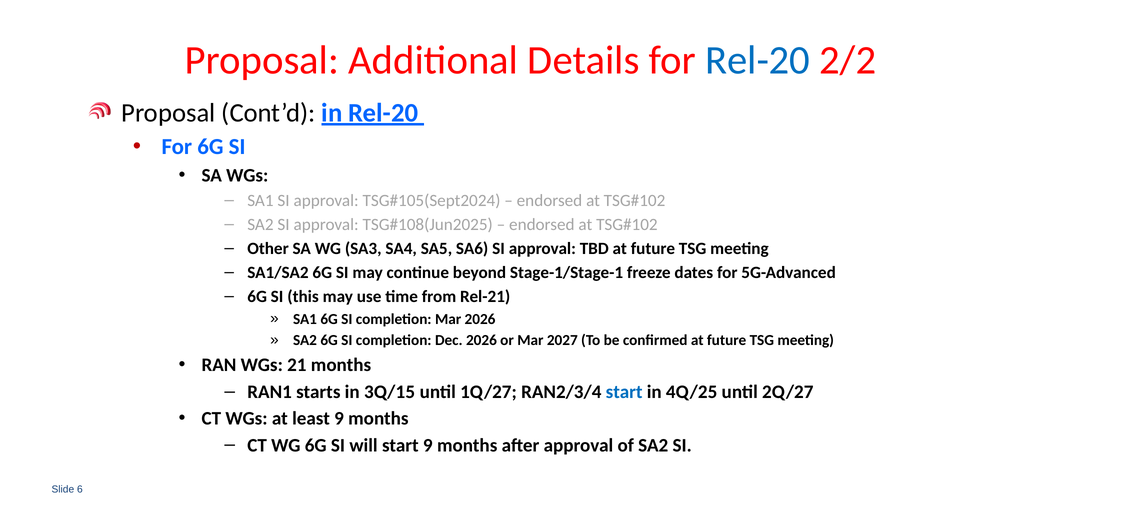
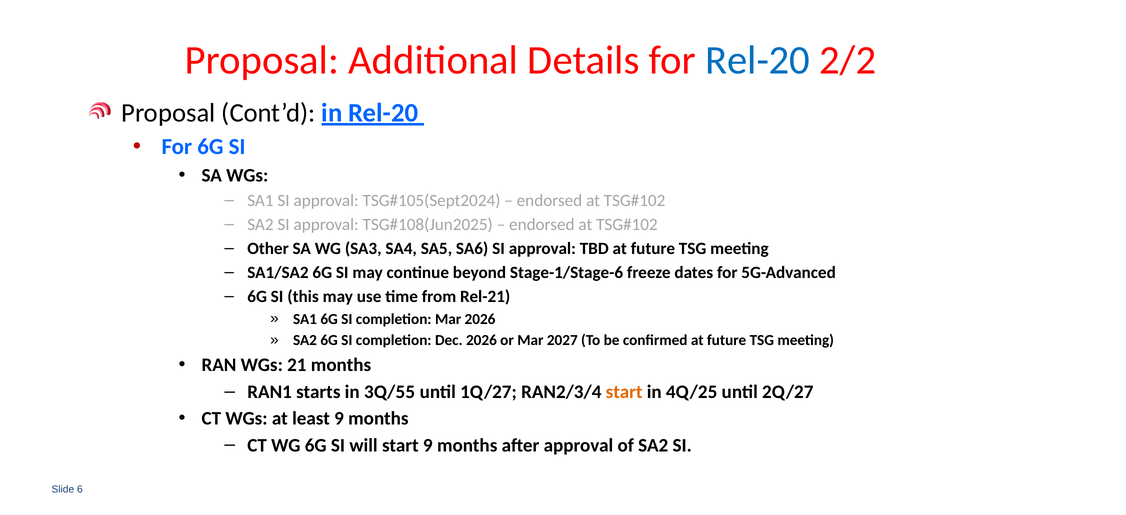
Stage-1/Stage-1: Stage-1/Stage-1 -> Stage-1/Stage-6 (567, 273)
3Q/15: 3Q/15 -> 3Q/55 (390, 392)
start colour: blue -> orange (624, 392)
